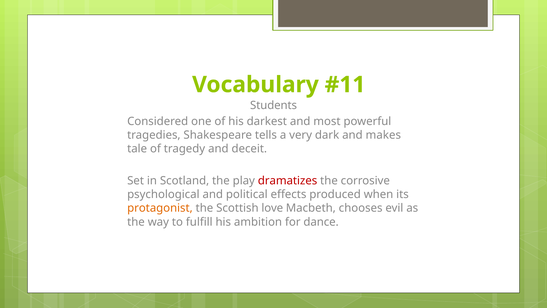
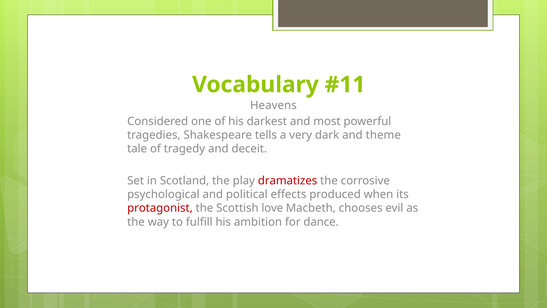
Students: Students -> Heavens (273, 105)
makes: makes -> theme (383, 135)
protagonist colour: orange -> red (160, 208)
